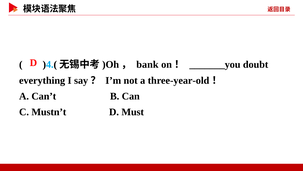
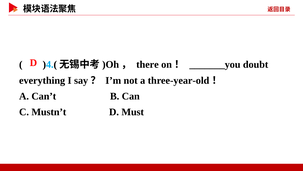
bank: bank -> there (147, 64)
